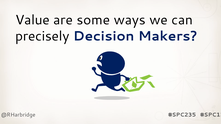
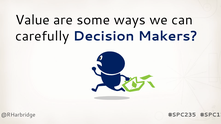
precisely: precisely -> carefully (42, 36)
